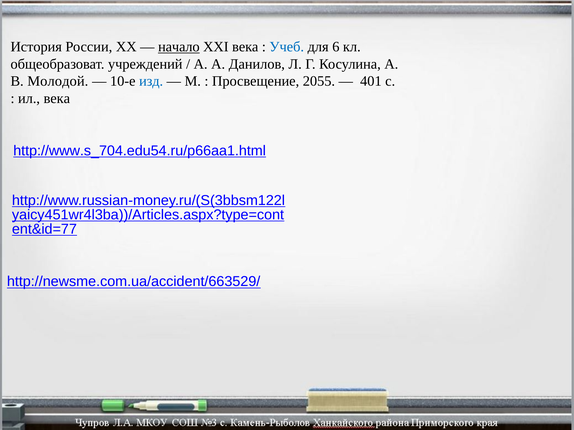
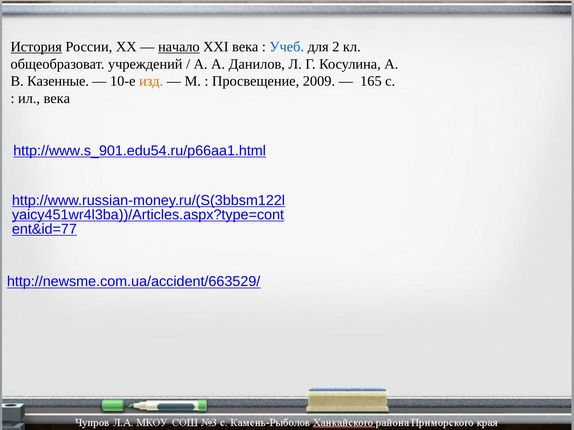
История underline: none -> present (36, 47)
6: 6 -> 2 (336, 47)
Молодой: Молодой -> Казенные (58, 81)
изд colour: blue -> orange (151, 81)
2055: 2055 -> 2009 (319, 81)
401: 401 -> 165 (371, 81)
http://www.s_704.edu54.ru/p66aa1.html: http://www.s_704.edu54.ru/p66aa1.html -> http://www.s_901.edu54.ru/p66aa1.html (140, 151)
